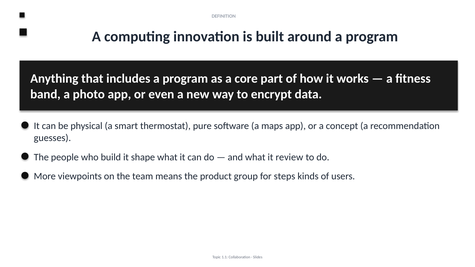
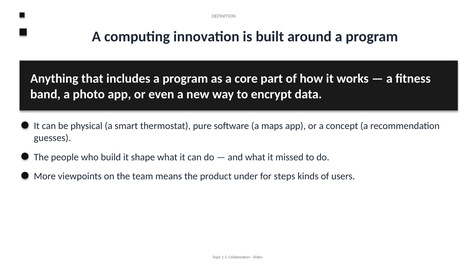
review: review -> missed (289, 157)
group: group -> under (246, 176)
